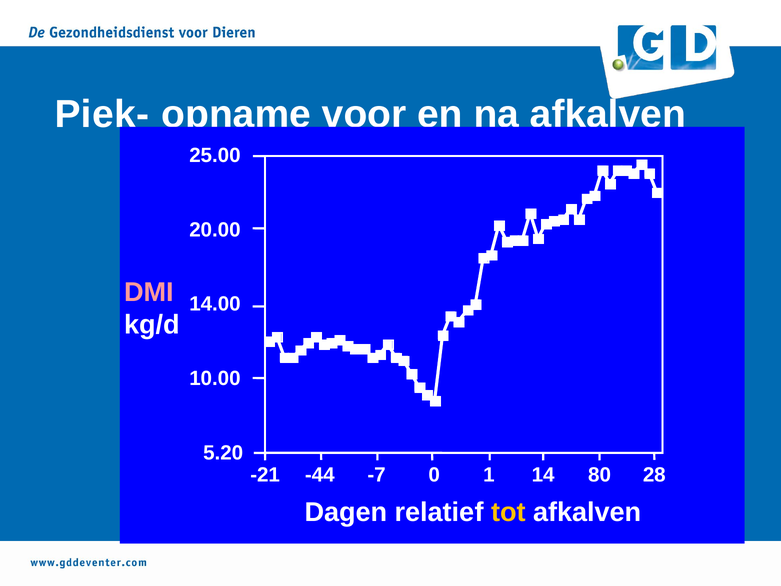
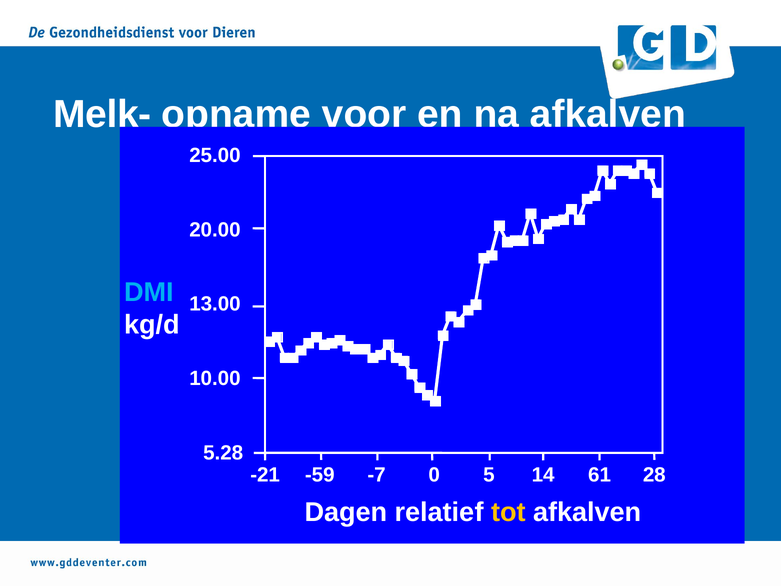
Piek-: Piek- -> Melk- (102, 114)
DMI colour: pink -> light blue (149, 292)
14.00: 14.00 -> 13.00 (215, 304)
5.20: 5.20 -> 5.28 (223, 453)
-44: -44 -> -59 (320, 475)
1: 1 -> 5 (489, 475)
80: 80 -> 61 (600, 475)
